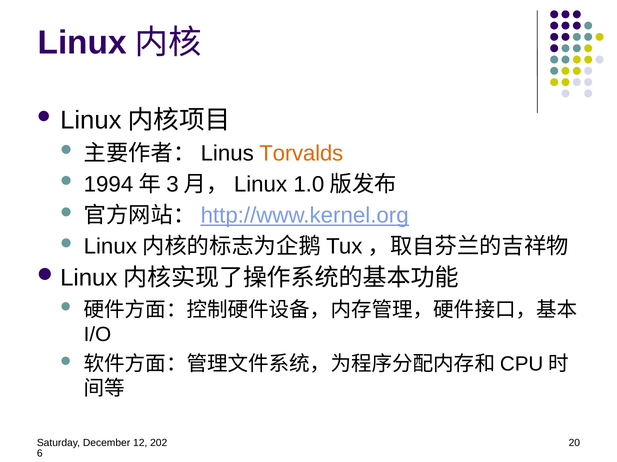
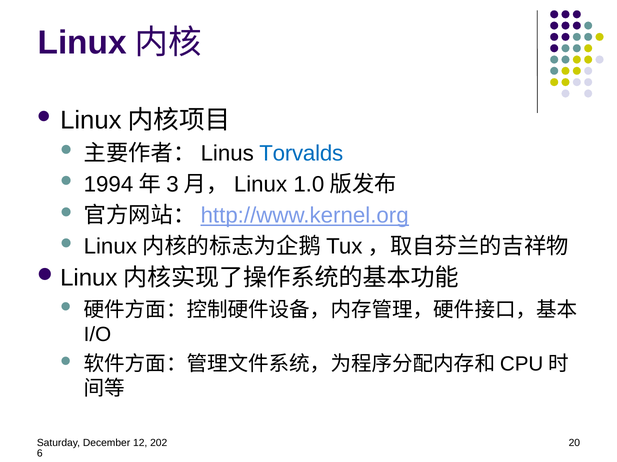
Torvalds colour: orange -> blue (301, 153)
